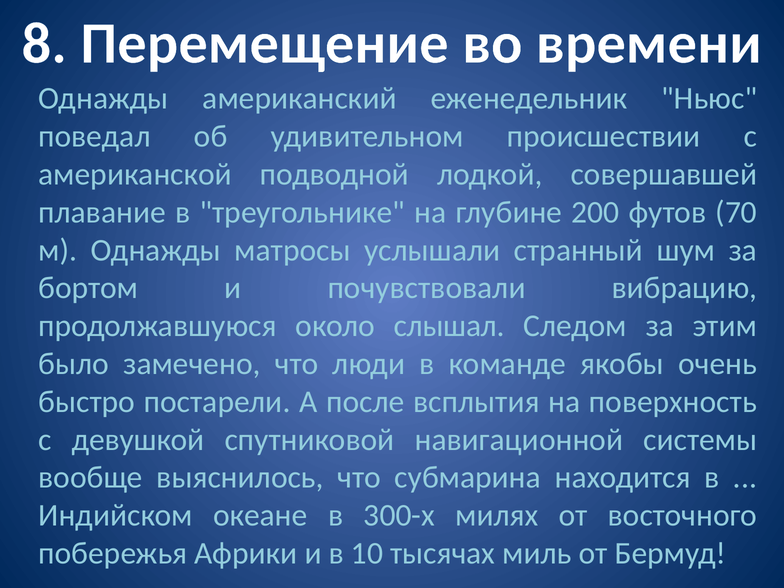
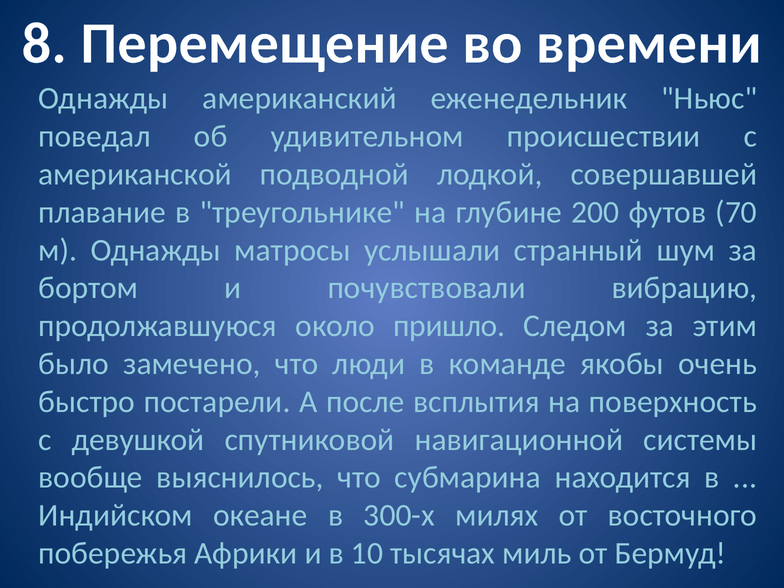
слышал: слышал -> пришло (449, 326)
